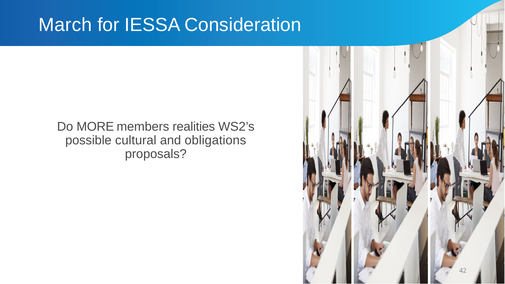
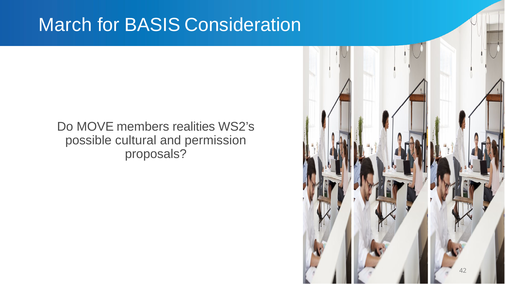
IESSA: IESSA -> BASIS (153, 25)
MORE: MORE -> MOVE (95, 127)
obligations: obligations -> permission (215, 140)
